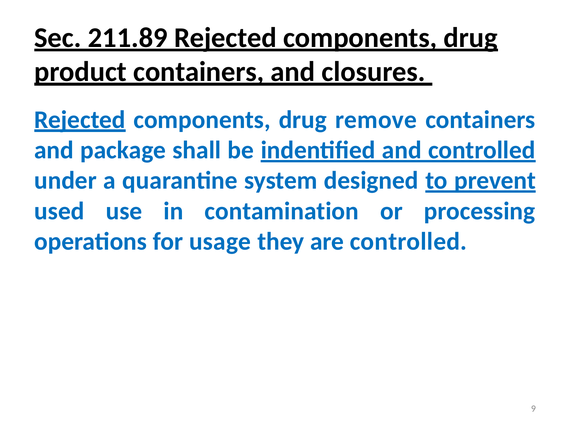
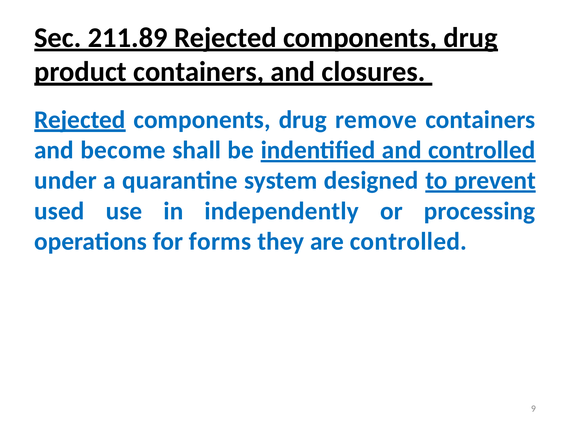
package: package -> become (123, 150)
contamination: contamination -> independently (282, 211)
usage: usage -> forms (220, 241)
